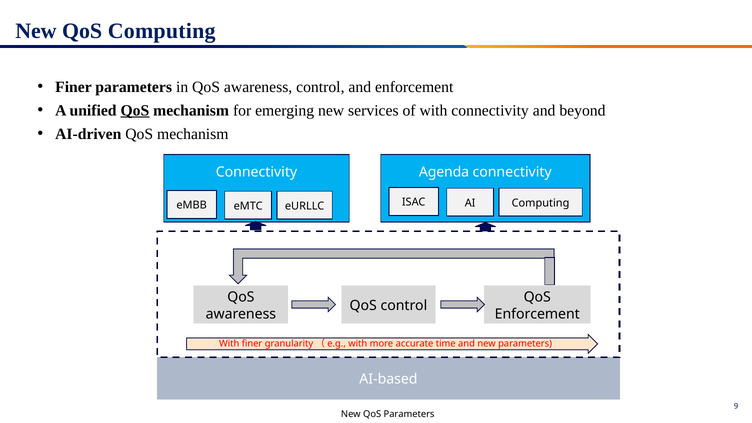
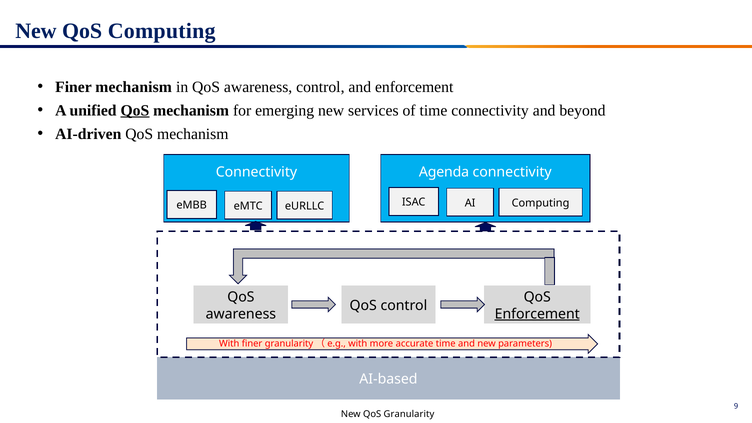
Finer parameters: parameters -> mechanism (134, 87)
of with: with -> time (433, 110)
Enforcement underline: none -> present (537, 314)
QoS Parameters: Parameters -> Granularity (409, 414)
